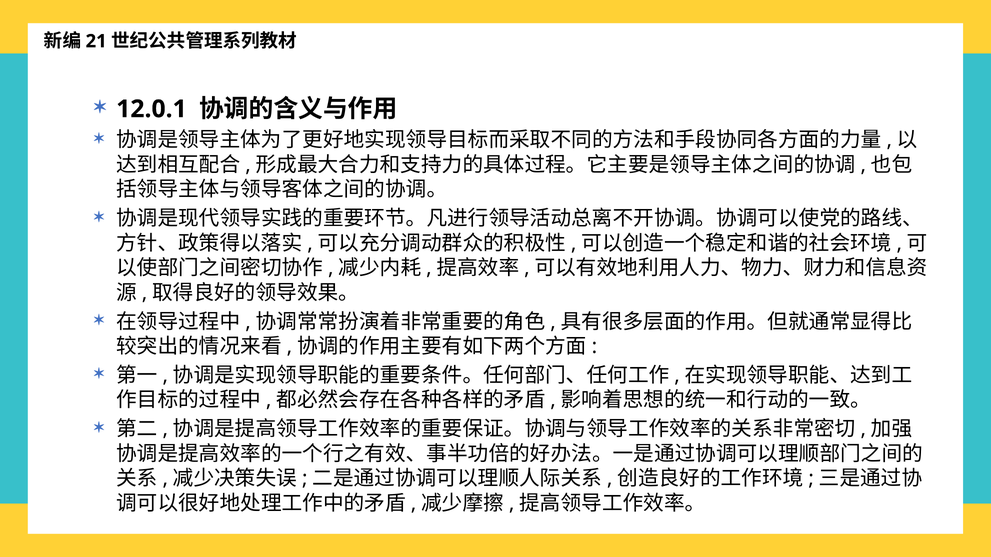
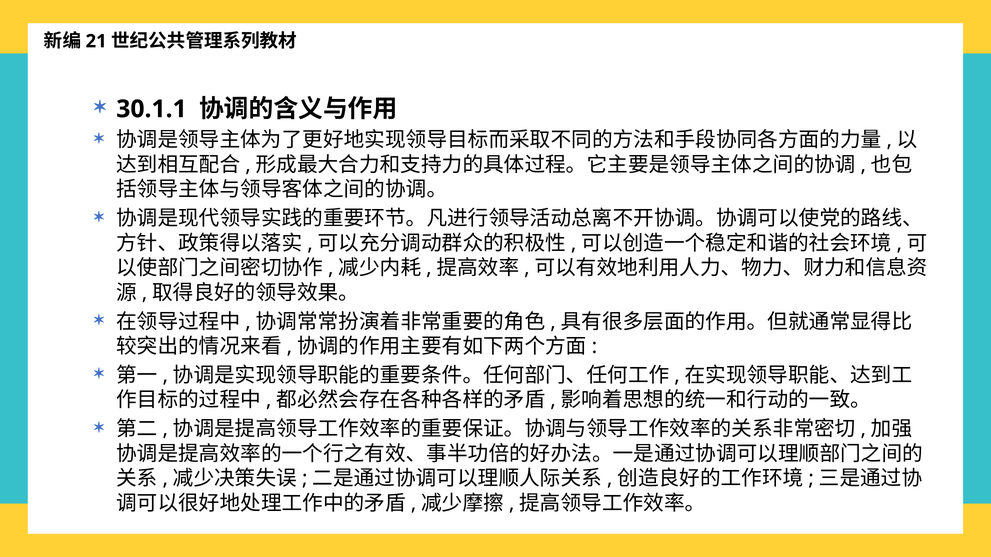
12.0.1: 12.0.1 -> 30.1.1 (151, 109)
